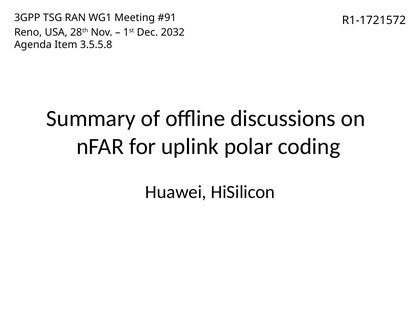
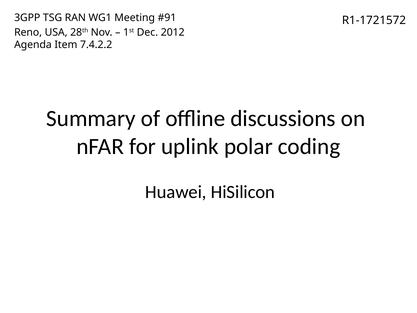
2032: 2032 -> 2012 (173, 32)
3.5.5.8: 3.5.5.8 -> 7.4.2.2 (96, 45)
